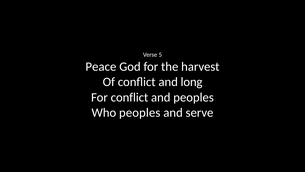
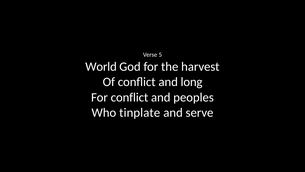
Peace: Peace -> World (101, 67)
Who peoples: peoples -> tinplate (140, 112)
